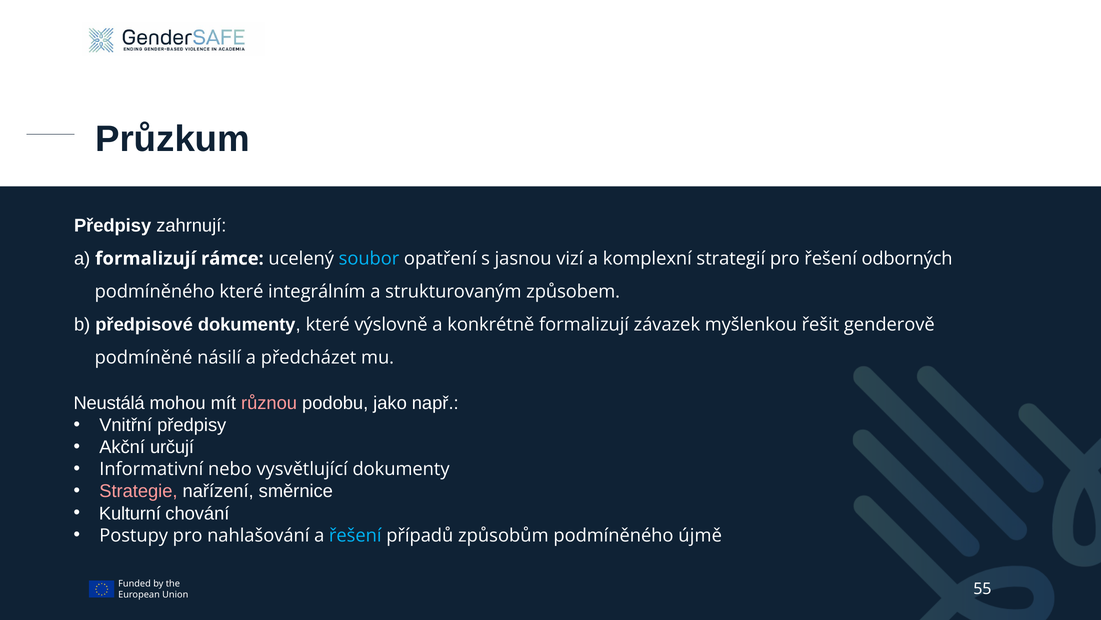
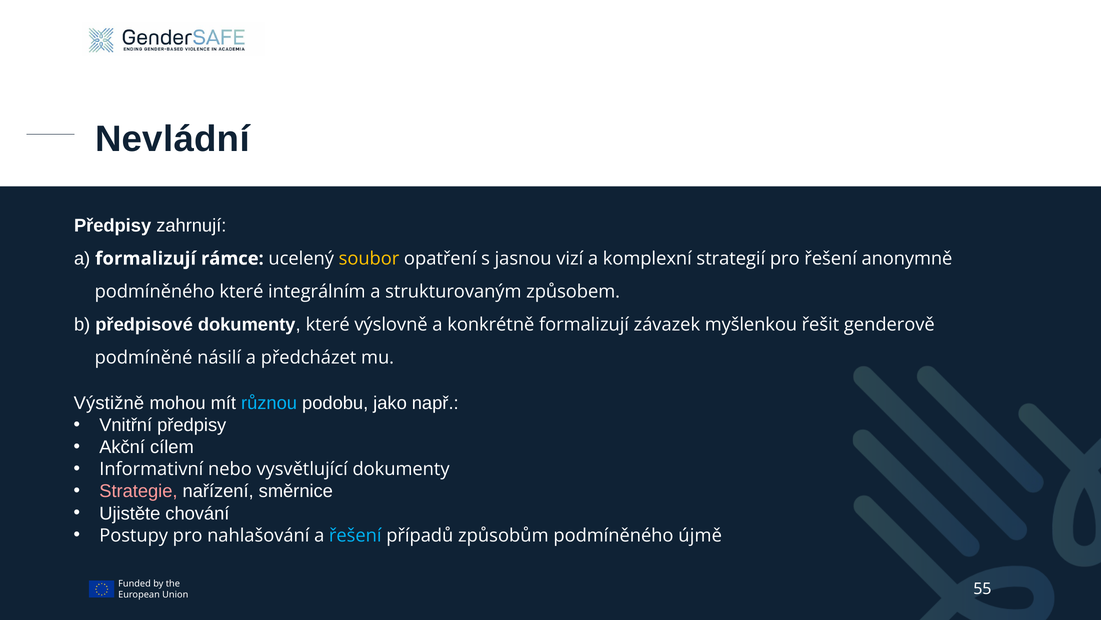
Průzkum: Průzkum -> Nevládní (172, 139)
soubor colour: light blue -> yellow (369, 258)
odborných: odborných -> anonymně (907, 258)
Neustálá: Neustálá -> Výstižně (109, 403)
různou colour: pink -> light blue (269, 403)
určují: určují -> cílem (172, 447)
Kulturní: Kulturní -> Ujistěte (130, 513)
